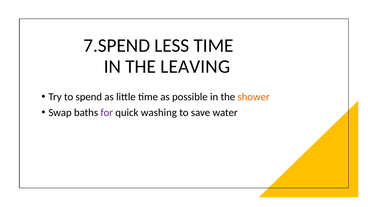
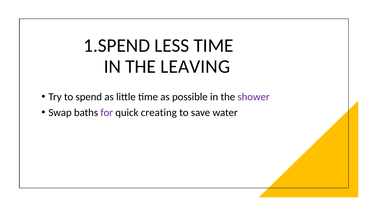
7.SPEND: 7.SPEND -> 1.SPEND (117, 46)
shower colour: orange -> purple (254, 97)
washing: washing -> creating (159, 113)
